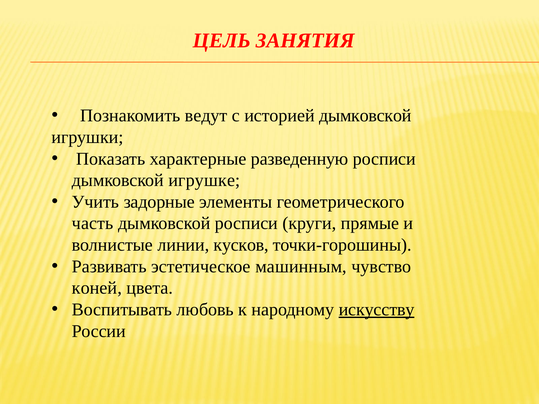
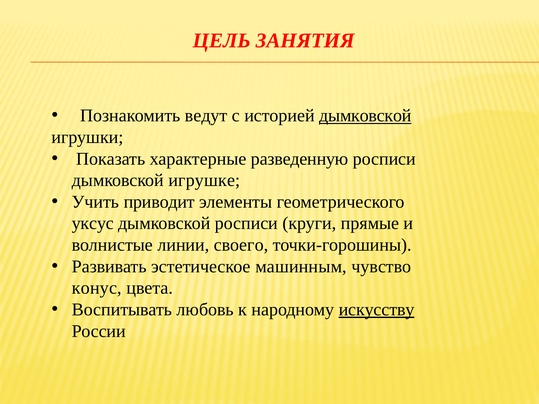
дымковской underline: none -> present (365, 116)
задорные: задорные -> приводит (159, 202)
часть: часть -> уксус (93, 224)
кусков: кусков -> своего (241, 245)
коней: коней -> конус (97, 288)
